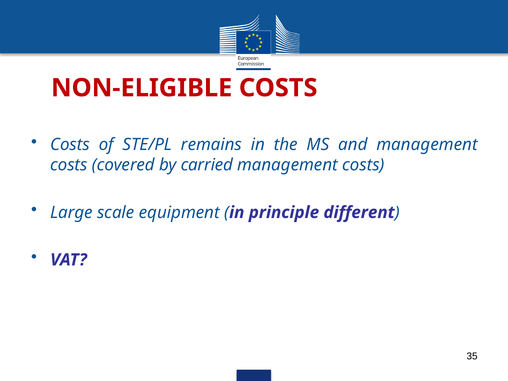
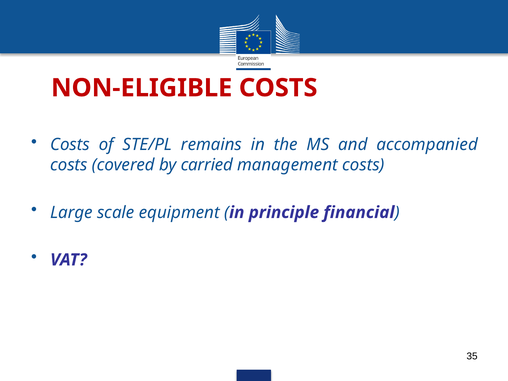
and management: management -> accompanied (427, 145)
different: different -> financial (359, 212)
